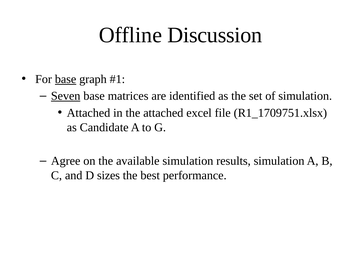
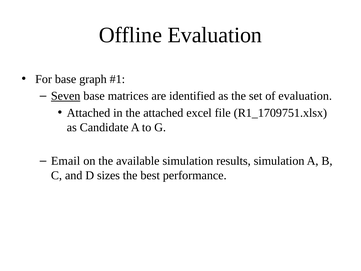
Offline Discussion: Discussion -> Evaluation (215, 35)
base underline: present -> none (66, 79)
of simulation: simulation -> evaluation (305, 96)
Agree: Agree -> Email (66, 161)
